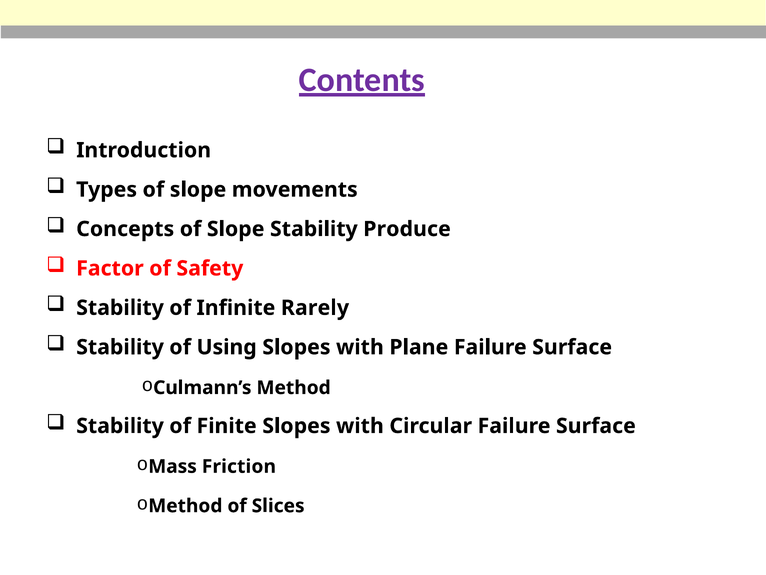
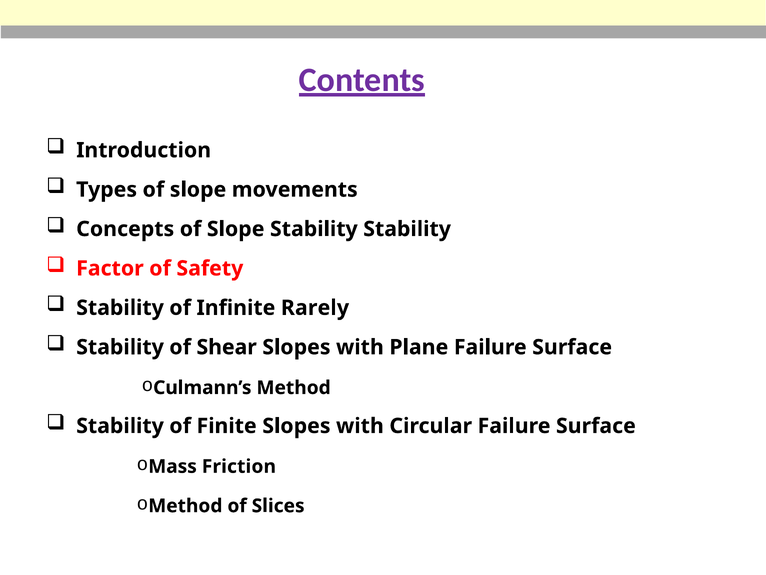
Stability Produce: Produce -> Stability (407, 229)
Using: Using -> Shear (227, 347)
